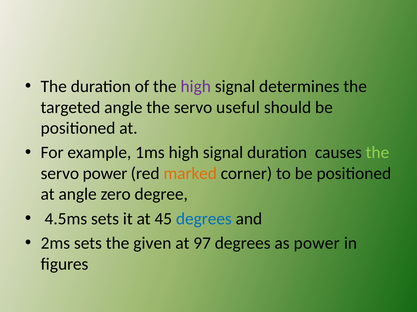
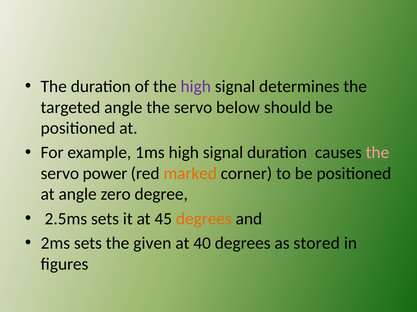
useful: useful -> below (238, 108)
the colour: light green -> pink (377, 153)
4.5ms: 4.5ms -> 2.5ms (66, 219)
degrees colour: blue -> orange (204, 219)
97: 97 -> 40 (202, 244)
as power: power -> stored (317, 244)
